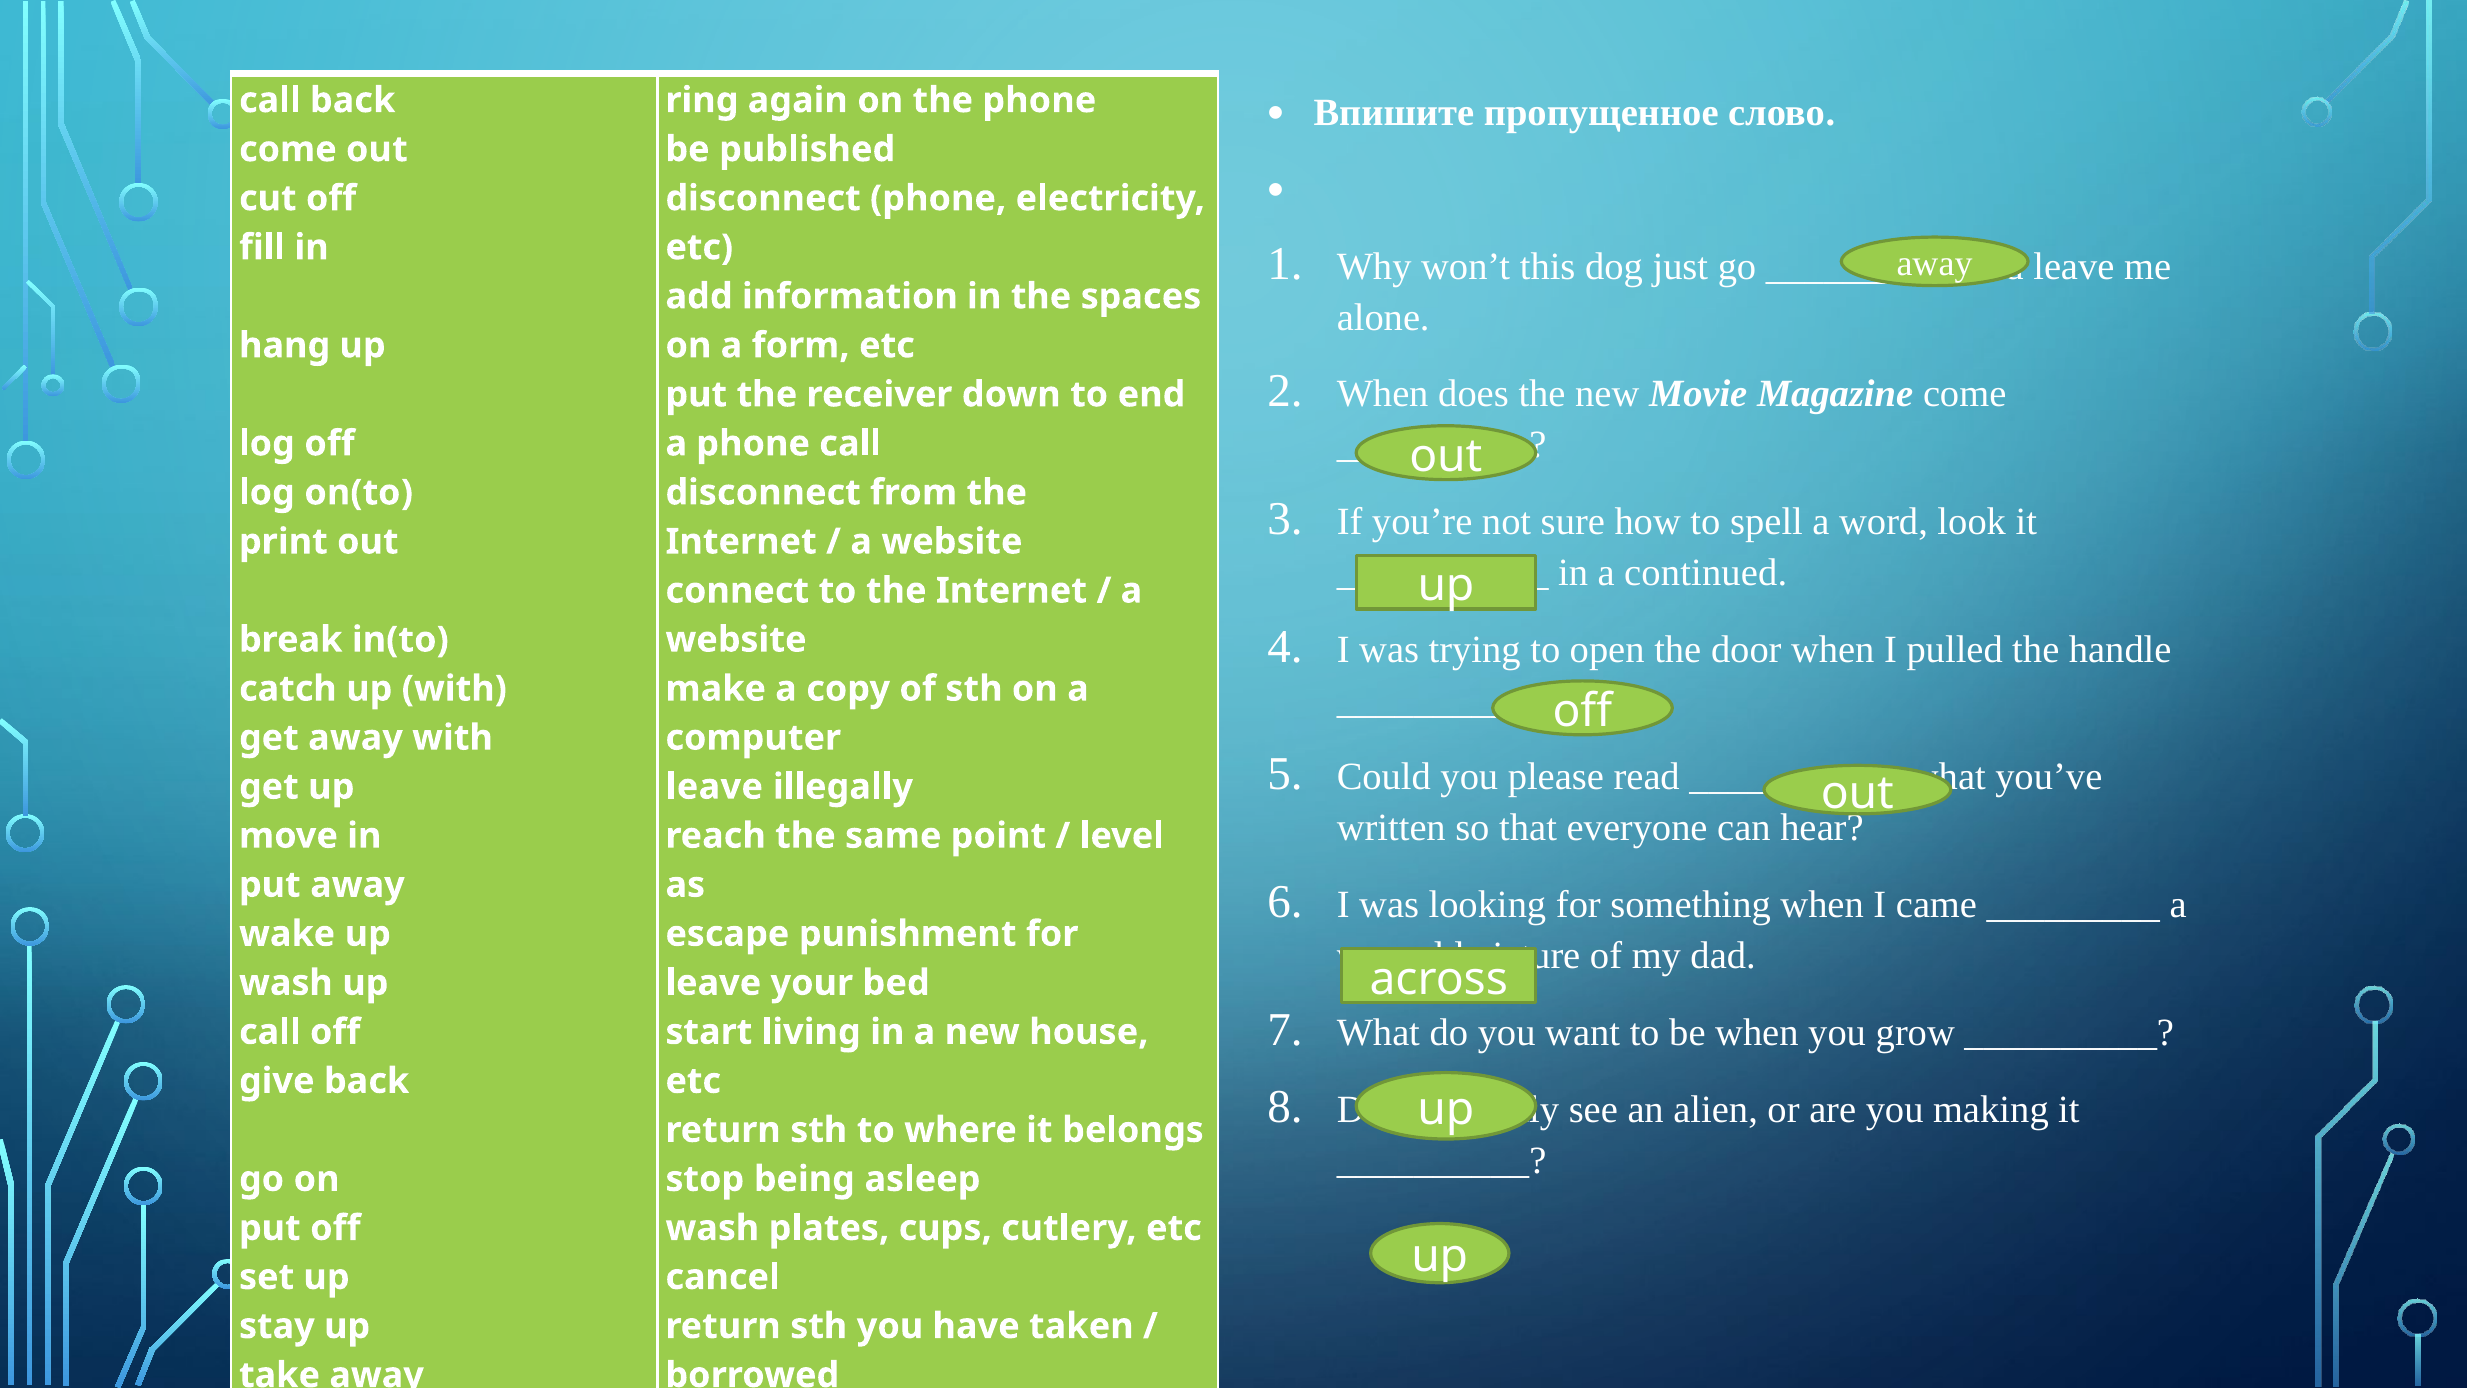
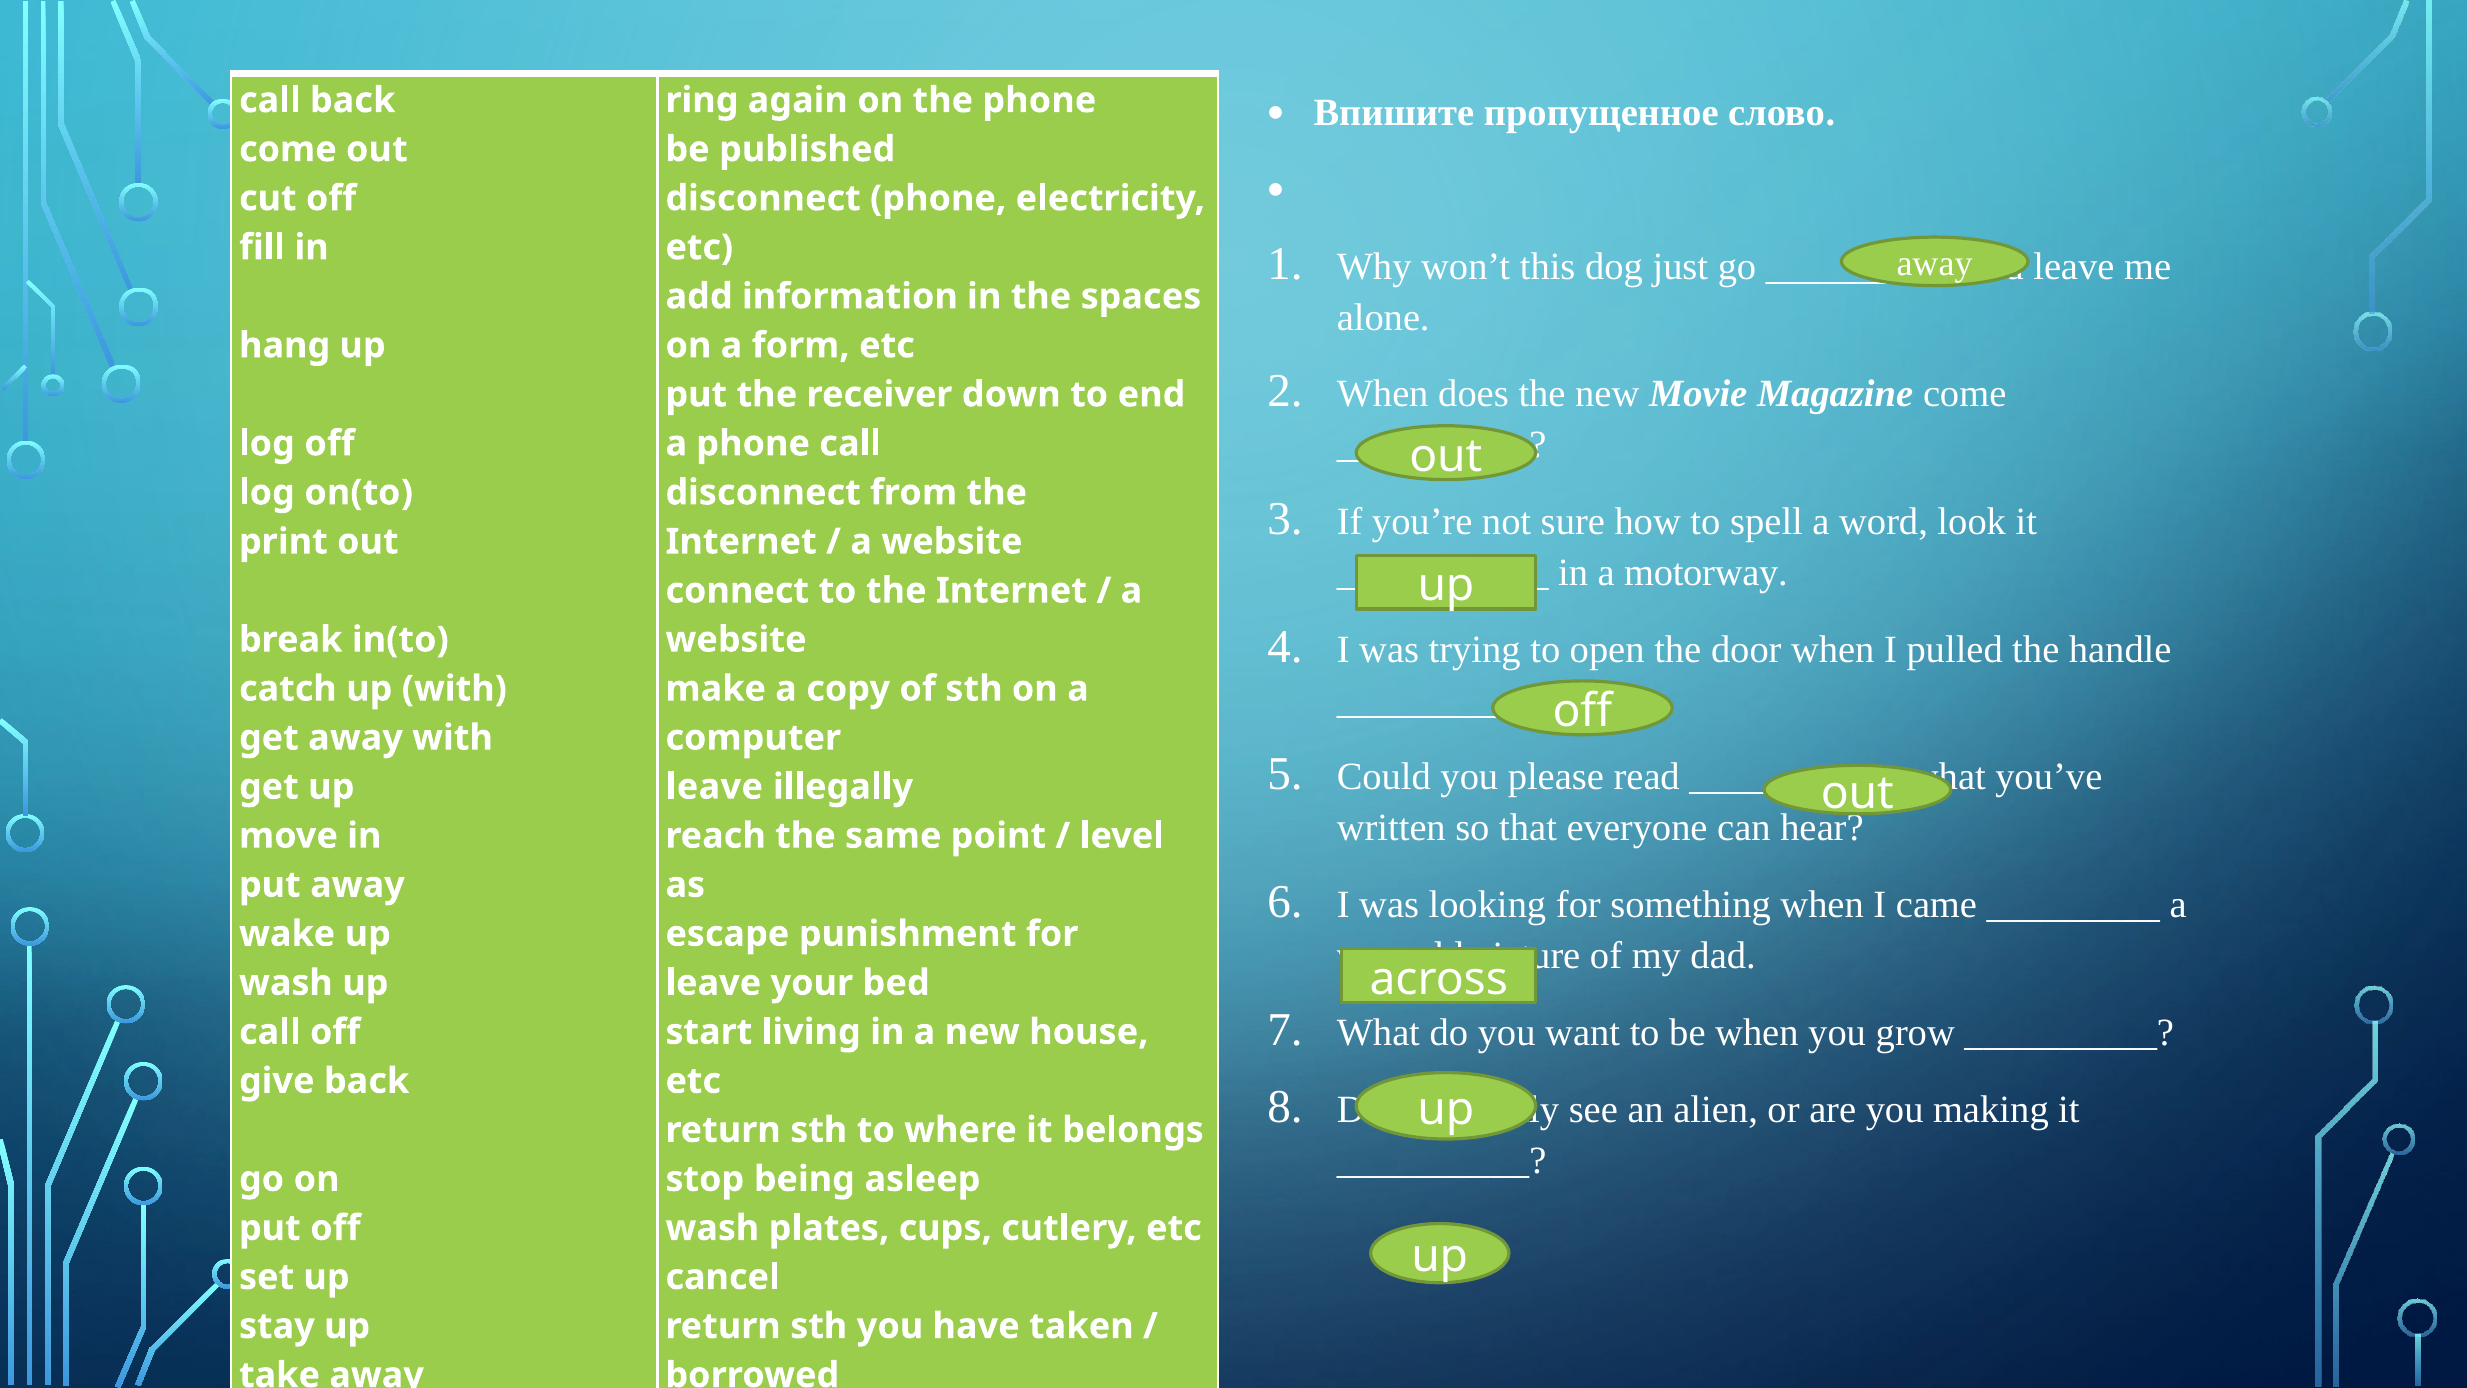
continued: continued -> motorway (1706, 573)
